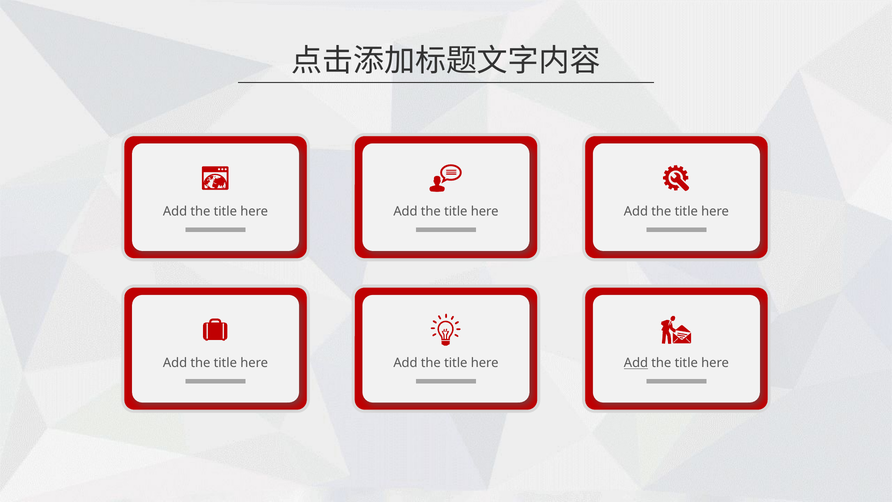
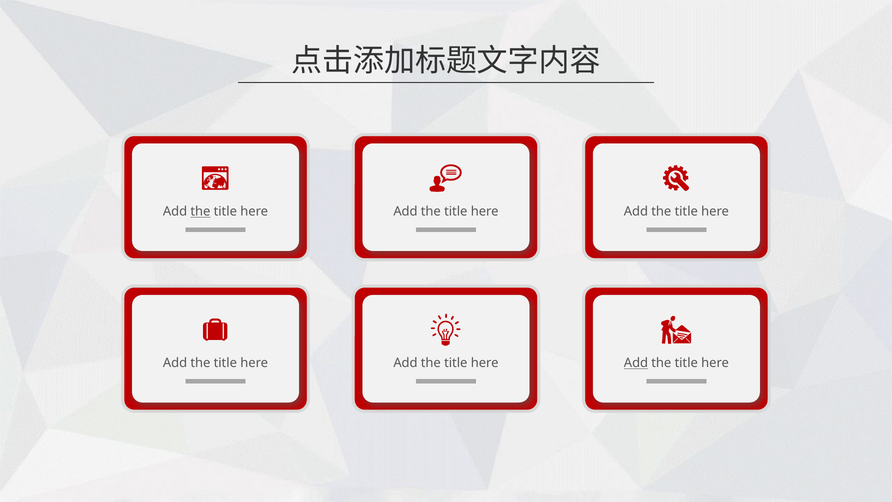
the underline: none -> present (200, 211)
